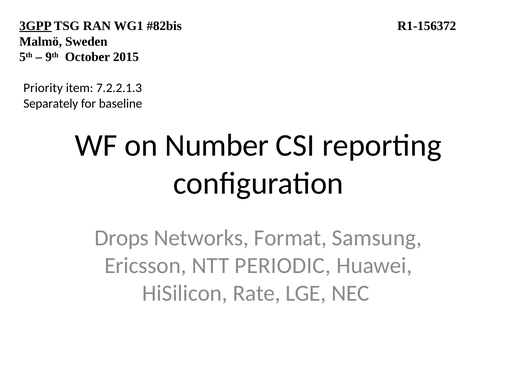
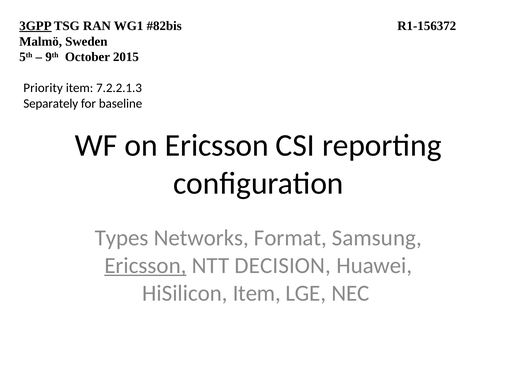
on Number: Number -> Ericsson (217, 145)
Drops: Drops -> Types (122, 238)
Ericsson underline: none -> present (145, 265)
PERIODIC: PERIODIC -> DECISION (283, 265)
HiSilicon Rate: Rate -> Item (257, 293)
